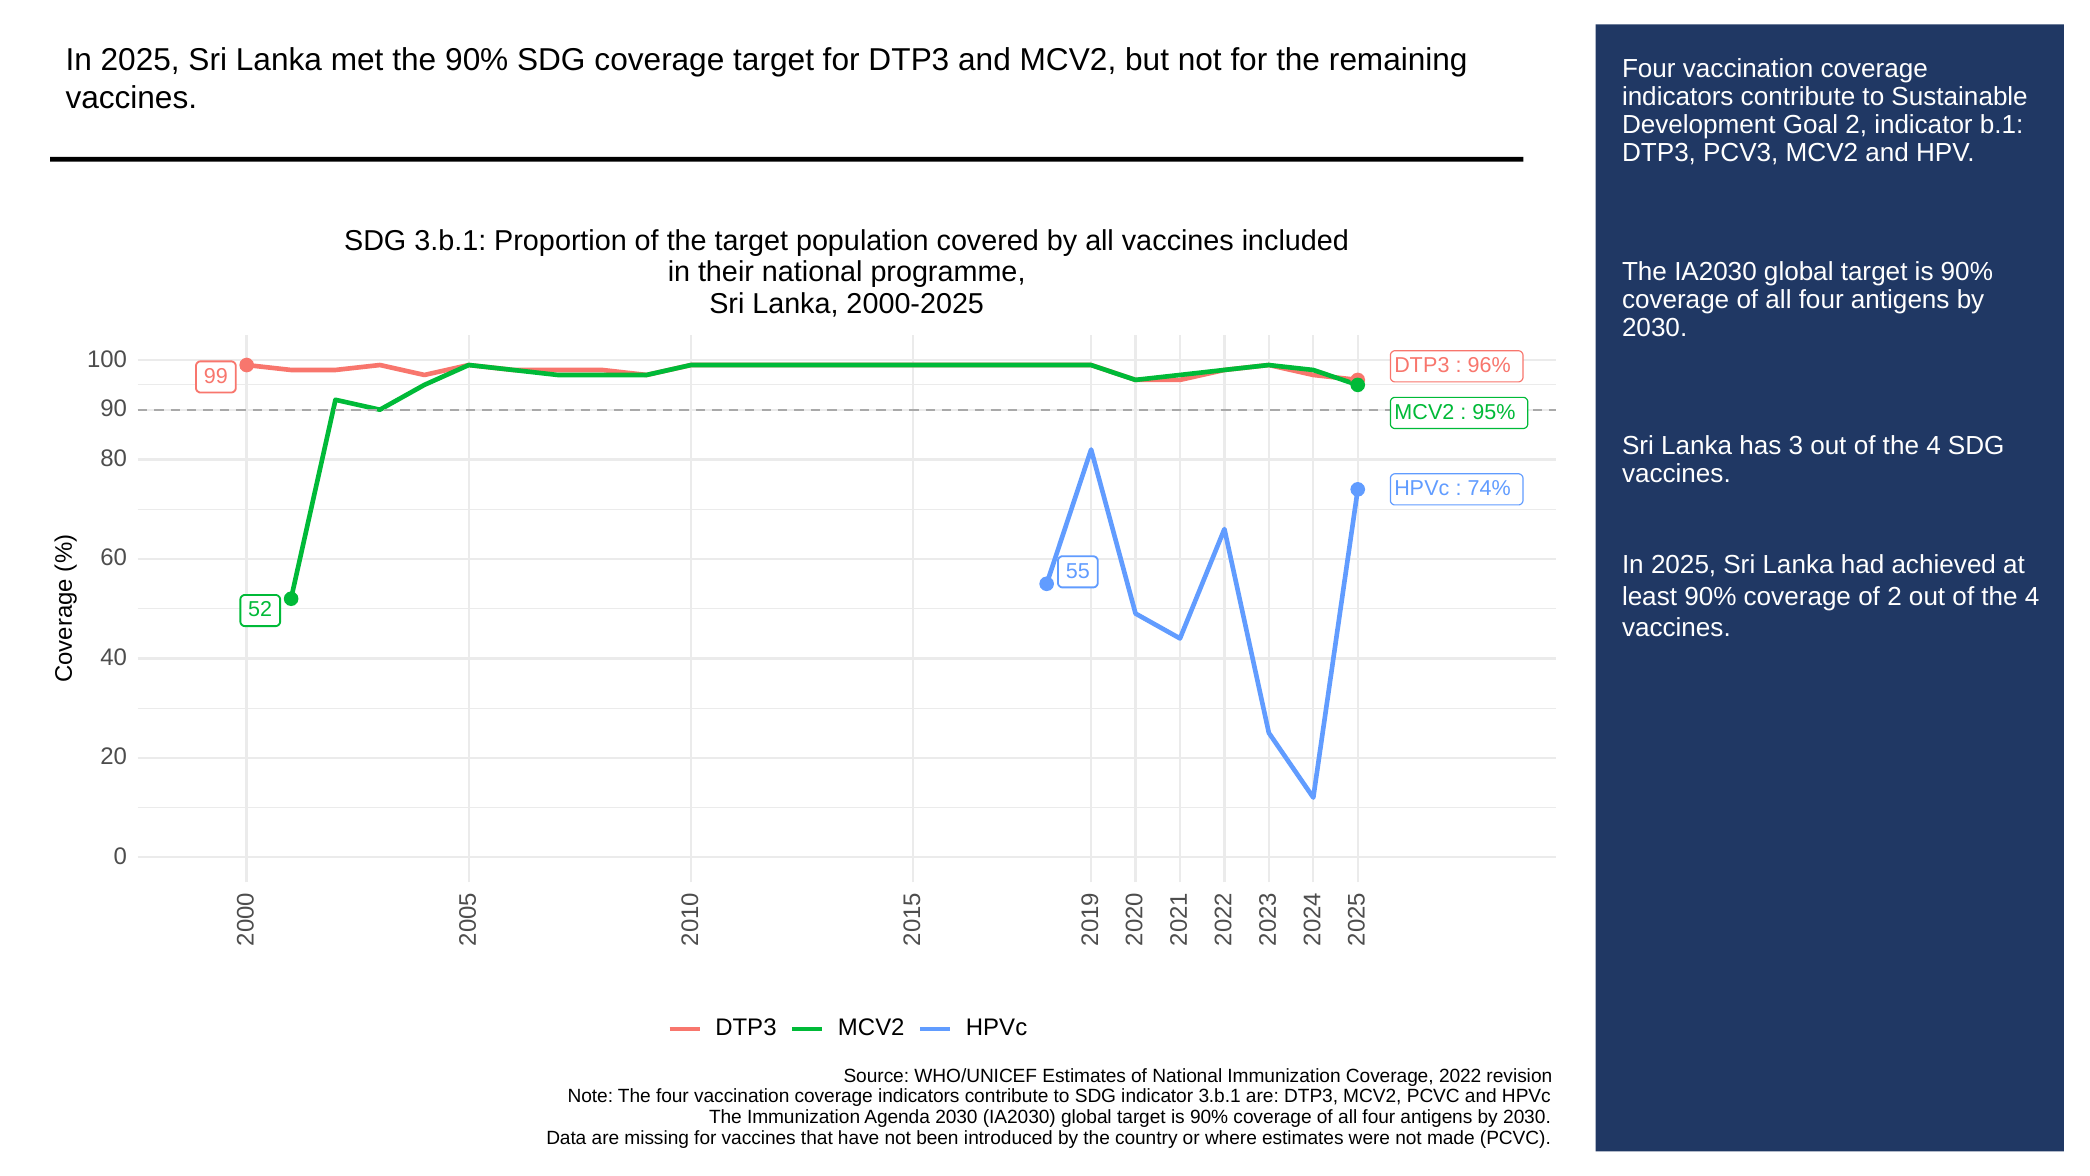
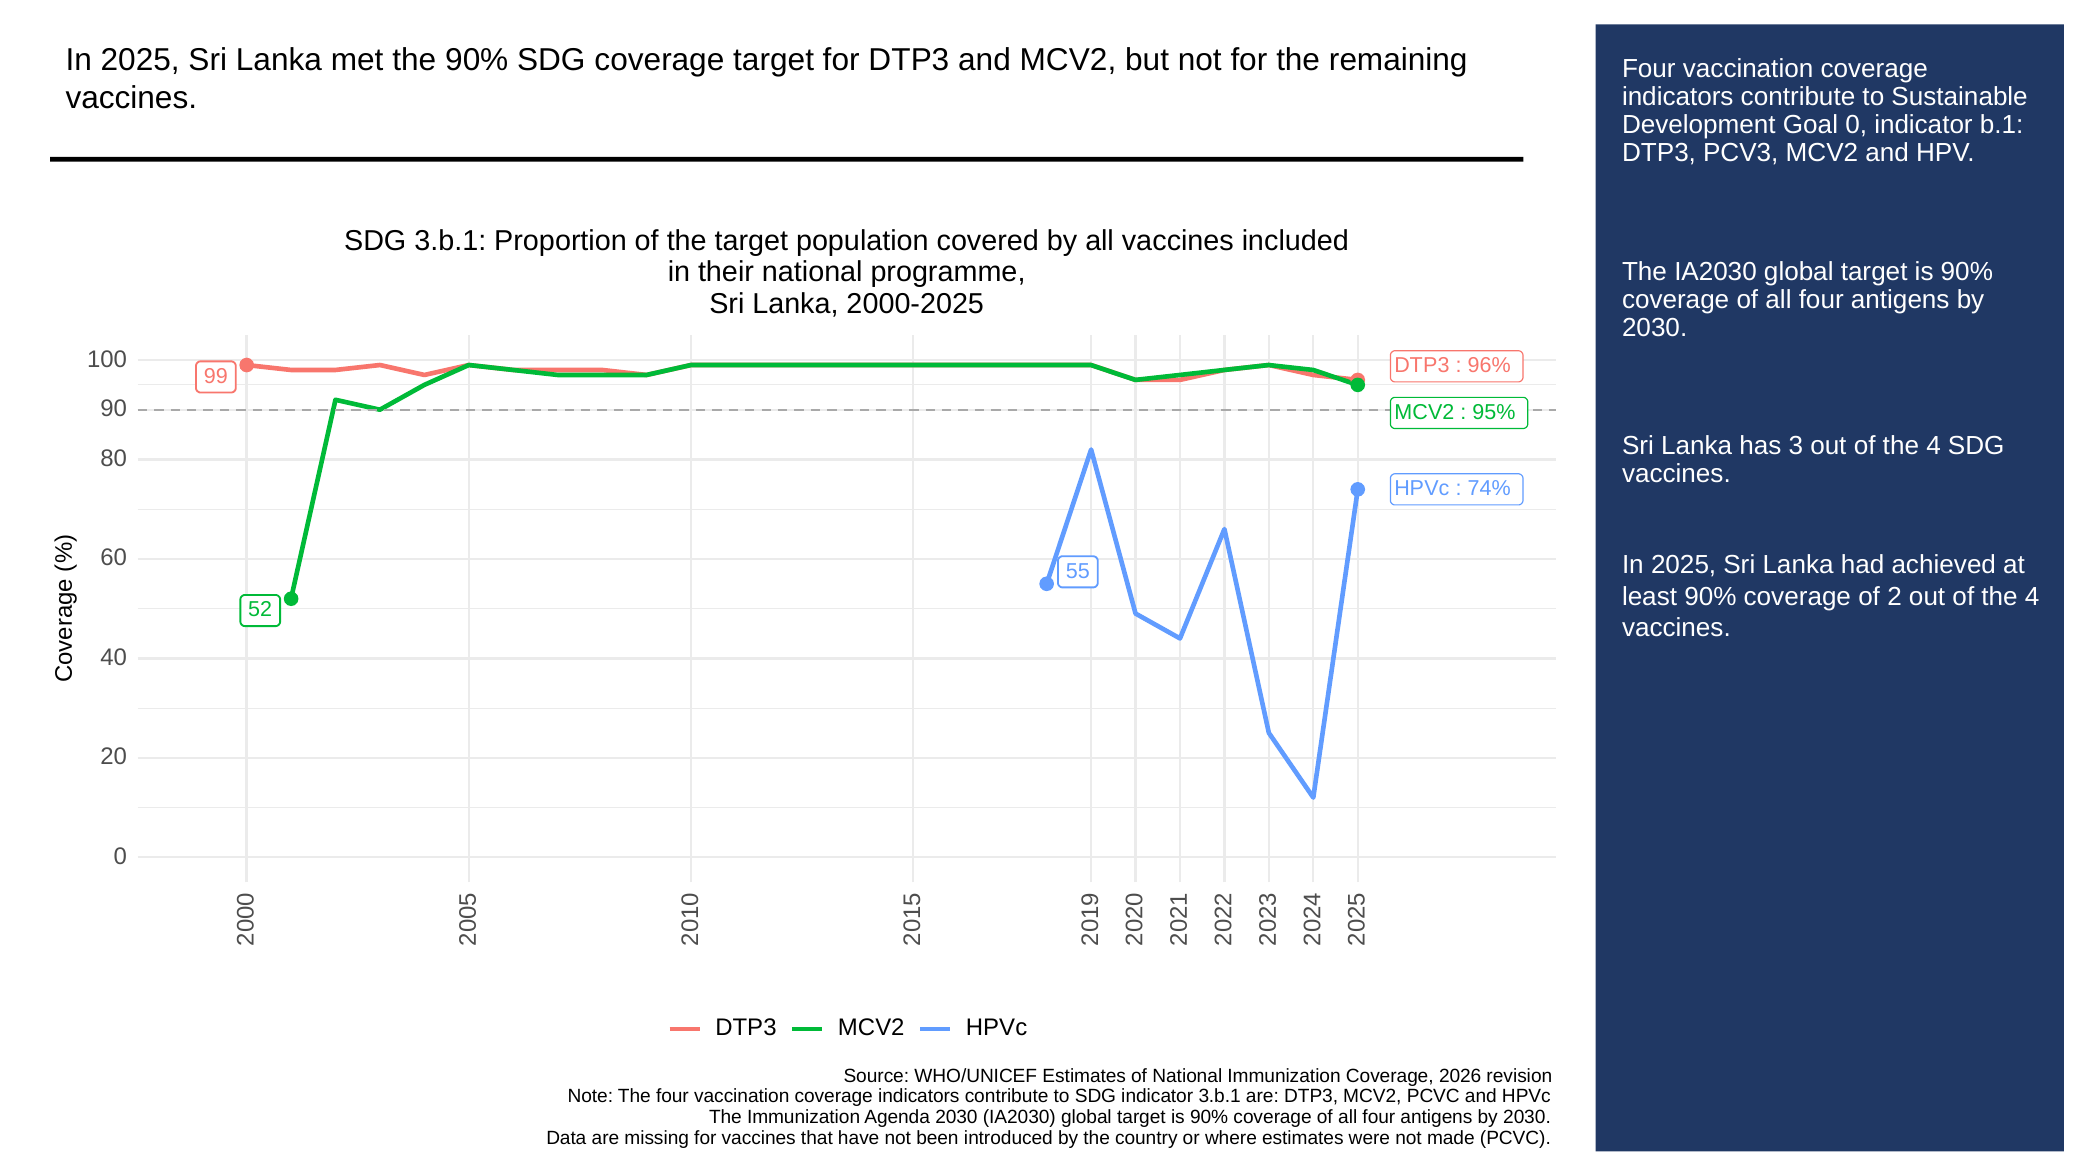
Goal 2: 2 -> 0 (1856, 125)
2022: 2022 -> 2026 (1460, 1075)
